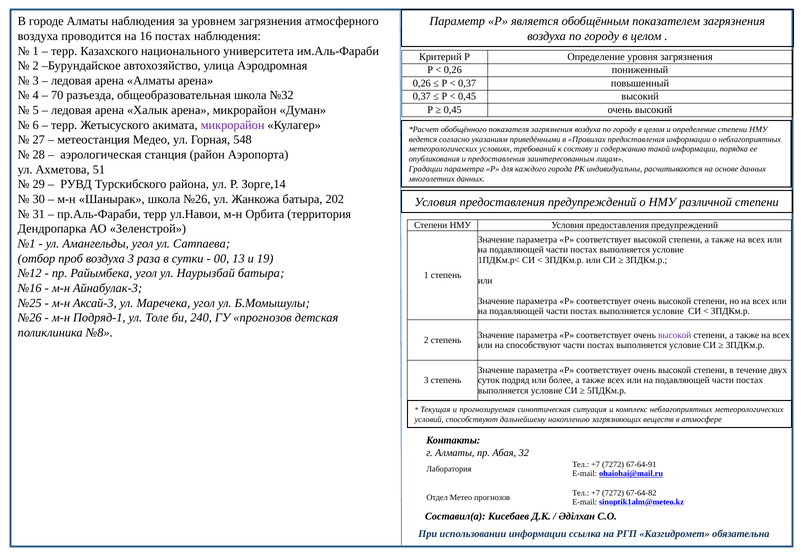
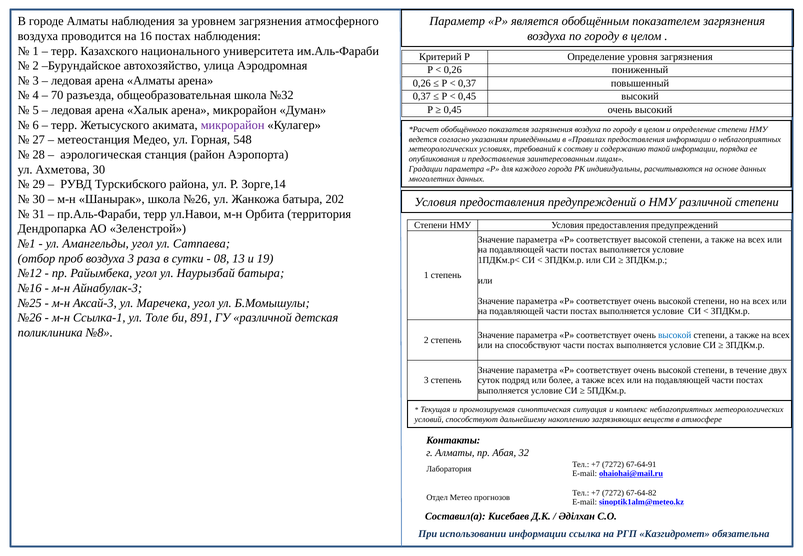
Ахметова 51: 51 -> 30 (99, 170)
00: 00 -> 08 (222, 258)
Подряд-1: Подряд-1 -> Ссылка-1 (99, 318)
240: 240 -> 891 (201, 318)
ГУ прогнозов: прогнозов -> различной (263, 318)
высокой colour: purple -> blue (675, 335)
